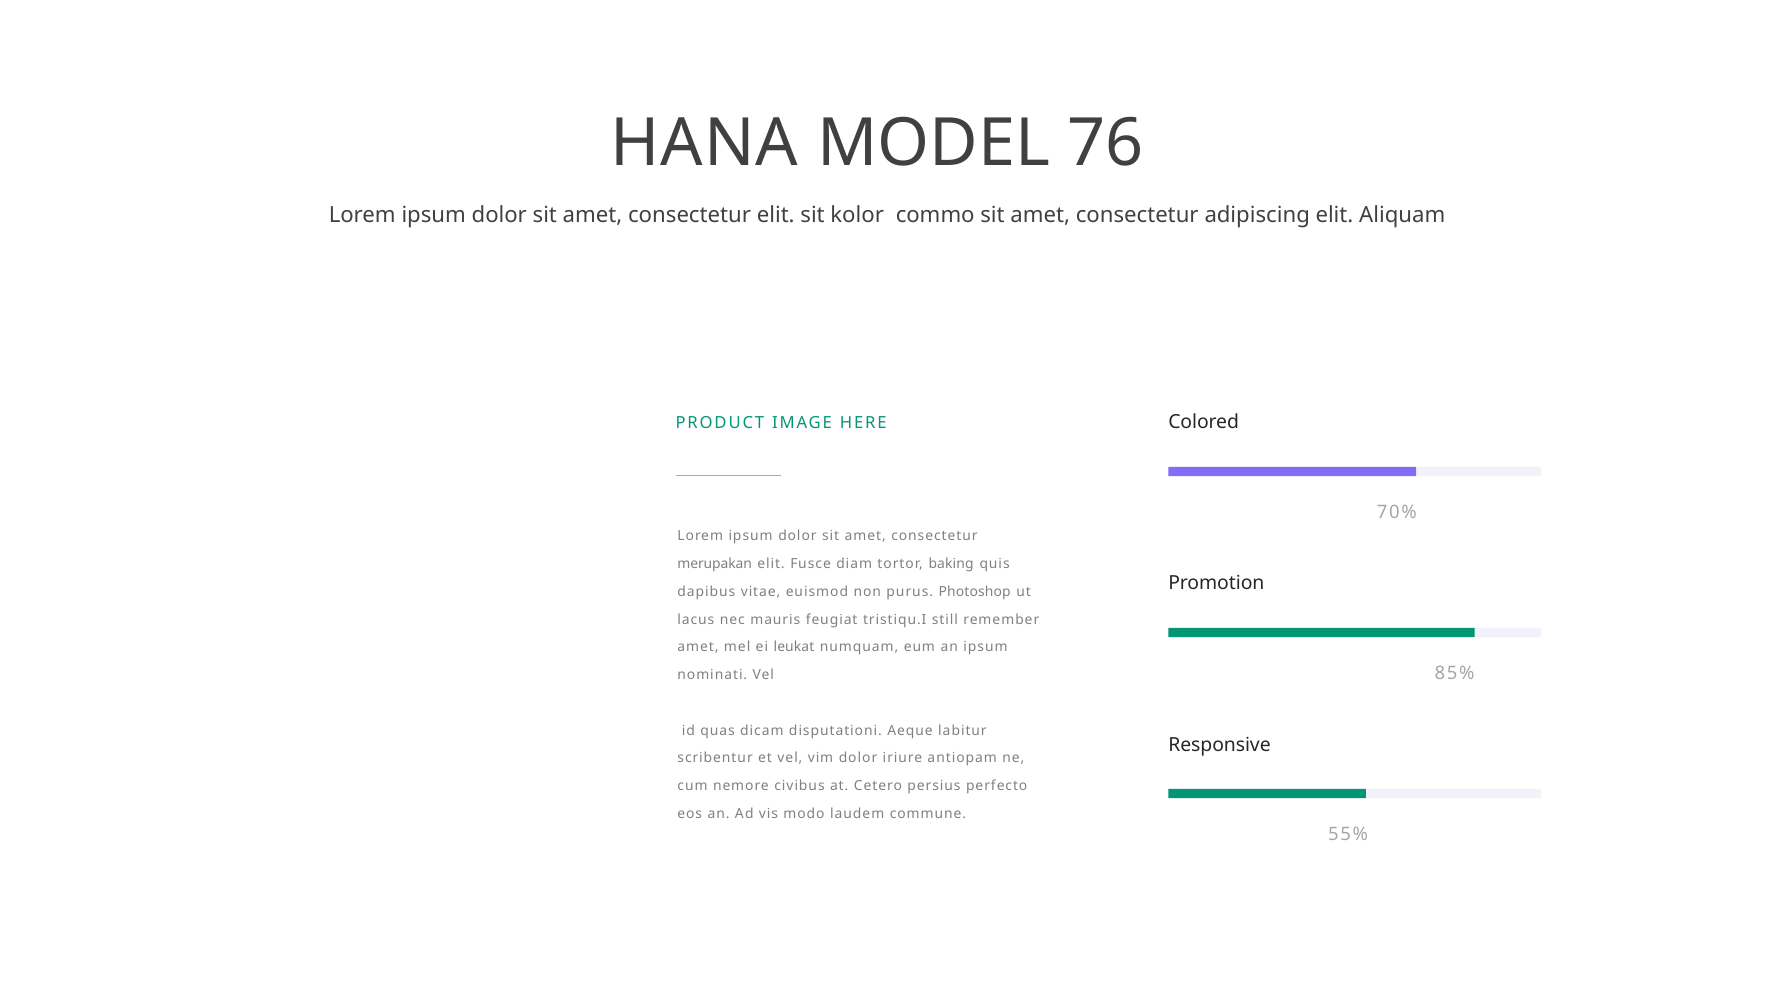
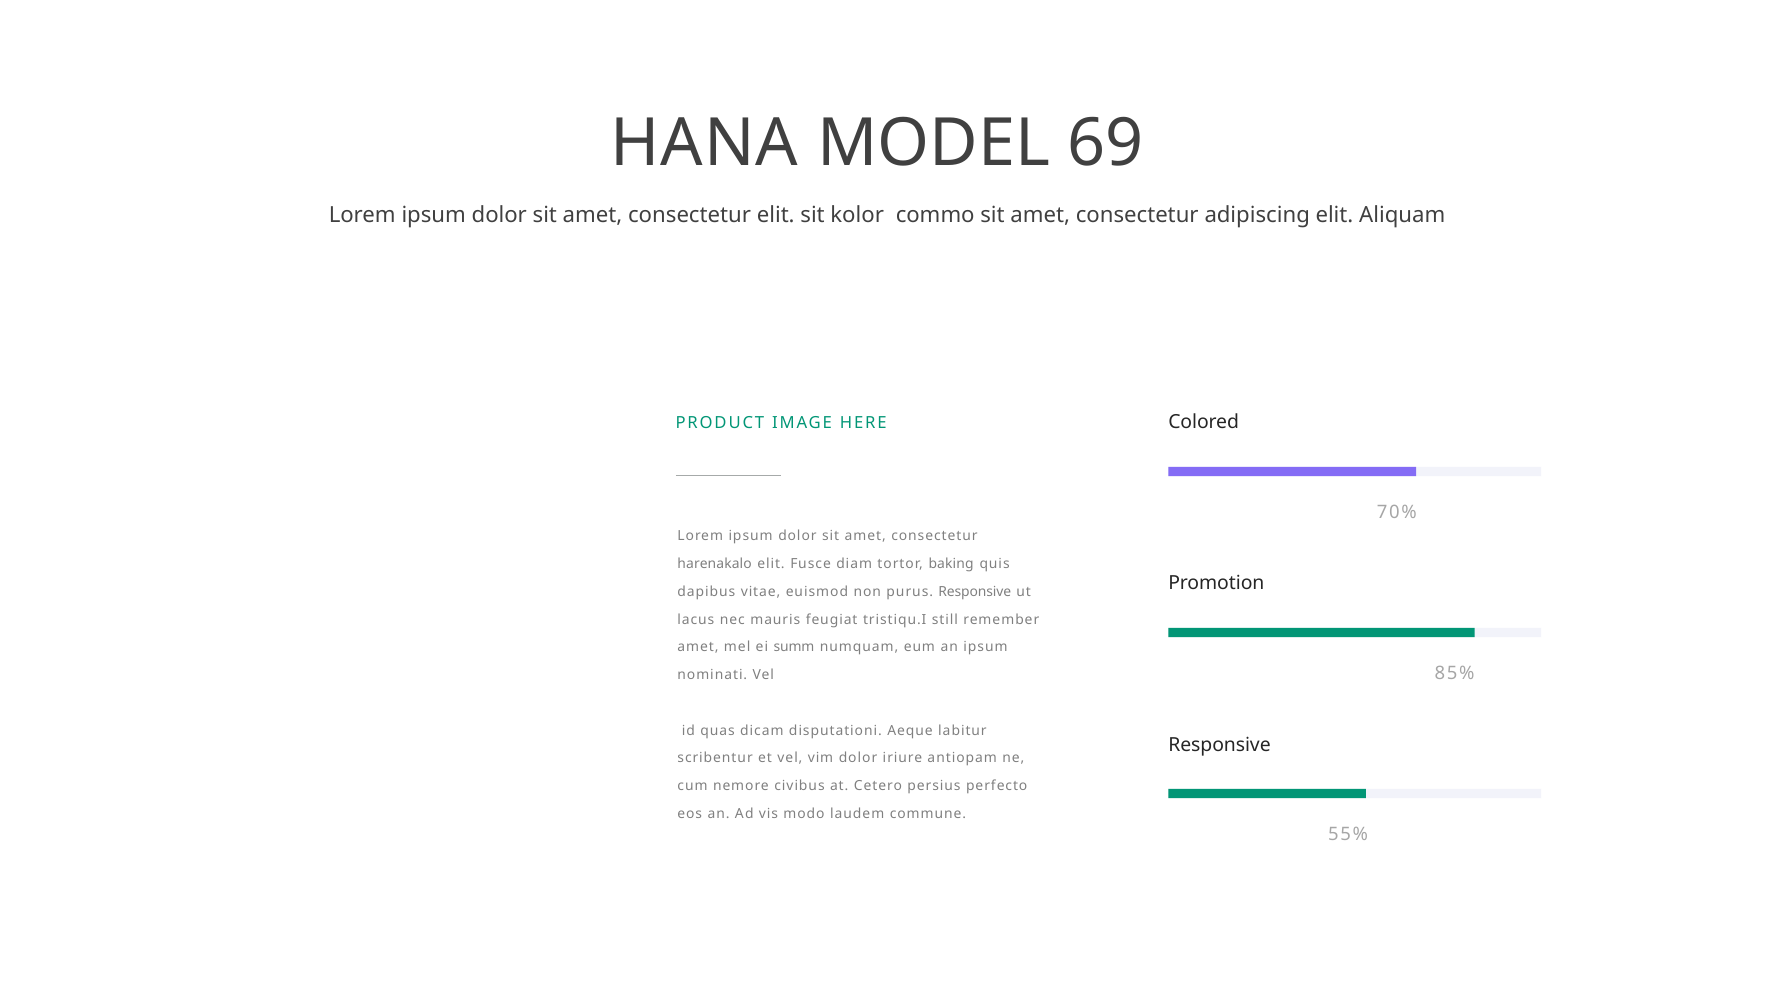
76: 76 -> 69 (1105, 144)
merupakan: merupakan -> harenakalo (715, 564)
purus Photoshop: Photoshop -> Responsive (975, 592)
leukat: leukat -> summ (794, 647)
